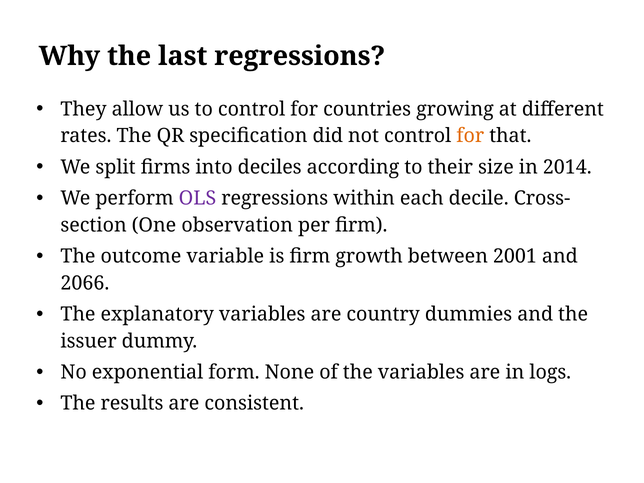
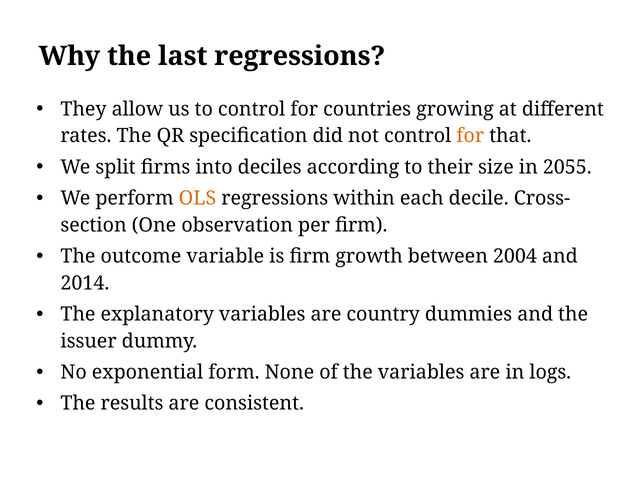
2014: 2014 -> 2055 (567, 167)
OLS colour: purple -> orange (197, 198)
2001: 2001 -> 2004 (515, 256)
2066: 2066 -> 2014 (85, 283)
